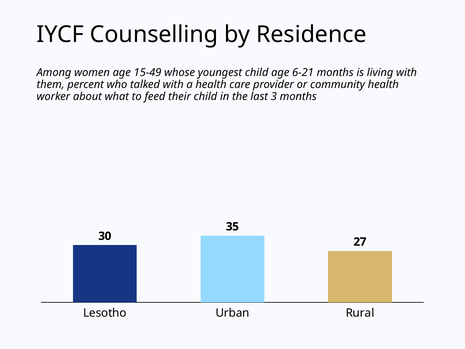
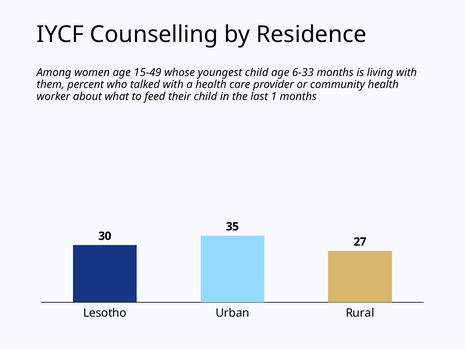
6-21: 6-21 -> 6-33 (303, 73)
3: 3 -> 1 (274, 96)
